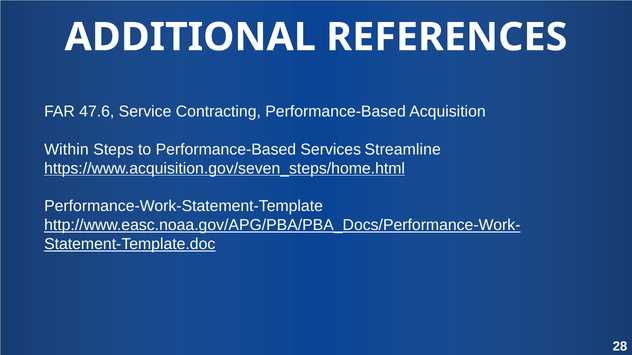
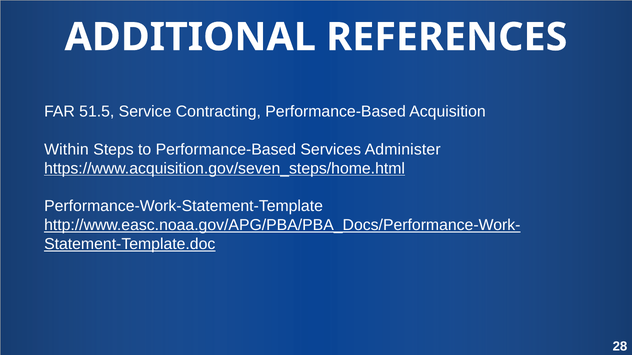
47.6: 47.6 -> 51.5 (97, 112)
Streamline: Streamline -> Administer (403, 150)
